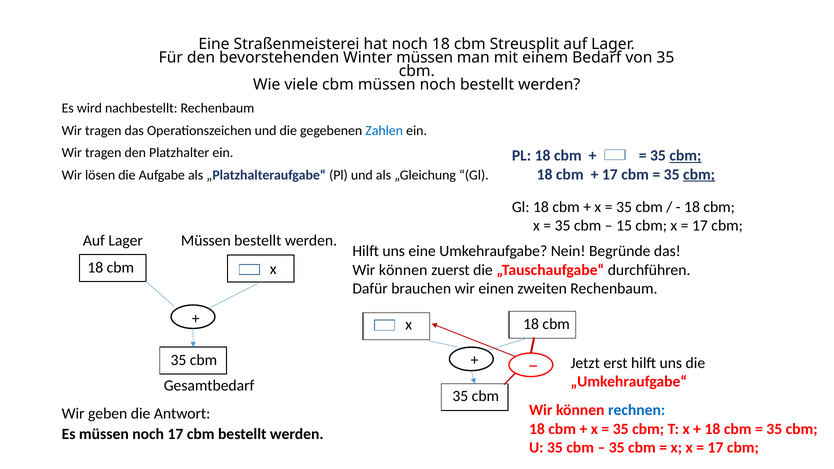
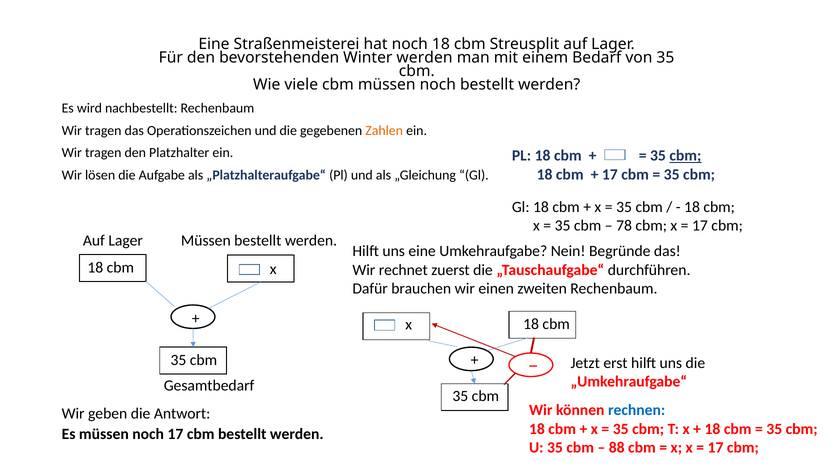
Winter müssen: müssen -> werden (425, 58)
Zahlen colour: blue -> orange (384, 131)
cbm underline: present -> none (699, 174)
15: 15 -> 78 (624, 226)
können: können -> rechnet (403, 270)
35: 35 -> 88 (617, 448)
